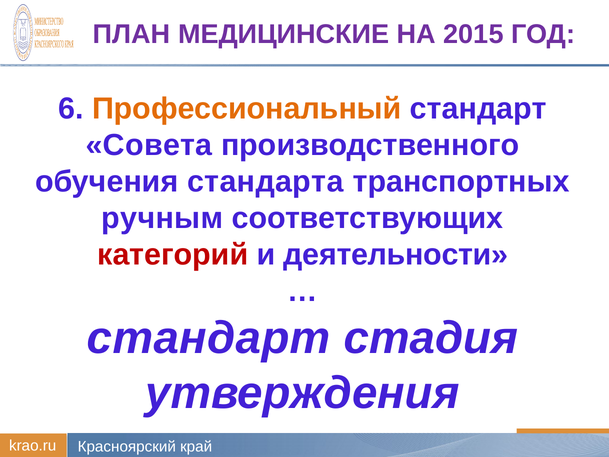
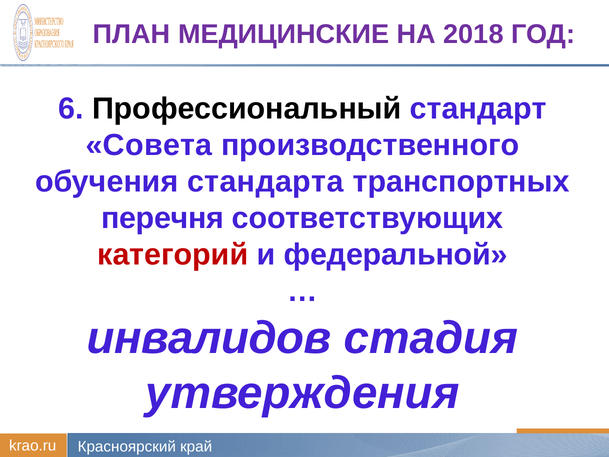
2015: 2015 -> 2018 (473, 34)
Профессиональный colour: orange -> black (247, 109)
ручным: ручным -> перечня (163, 218)
деятельности: деятельности -> федеральной (396, 255)
стандарт: стандарт -> инвалидов (209, 338)
